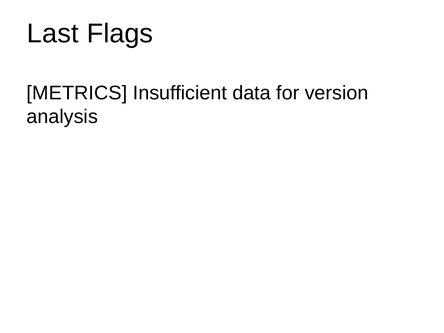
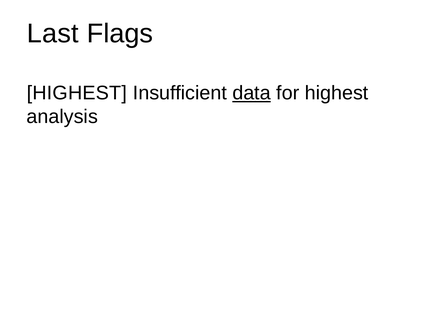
METRICS: METRICS -> HIGHEST (77, 93)
data underline: none -> present (252, 93)
for version: version -> highest (337, 93)
